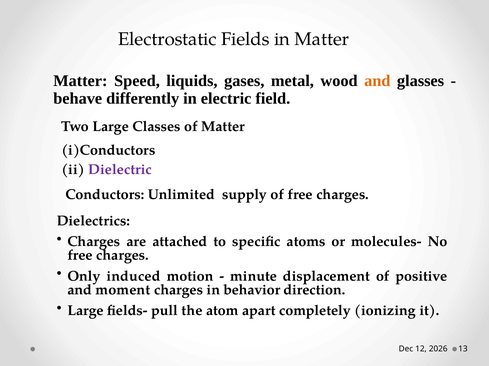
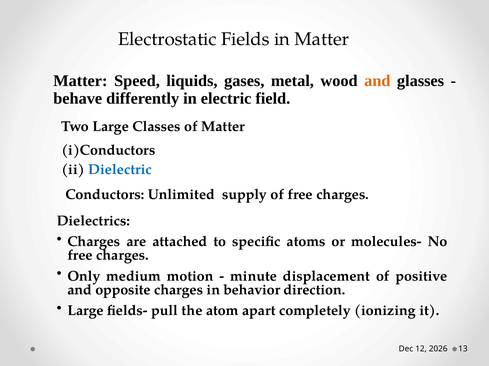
Dielectric colour: purple -> blue (120, 170)
induced: induced -> medium (134, 277)
moment: moment -> opposite (123, 290)
